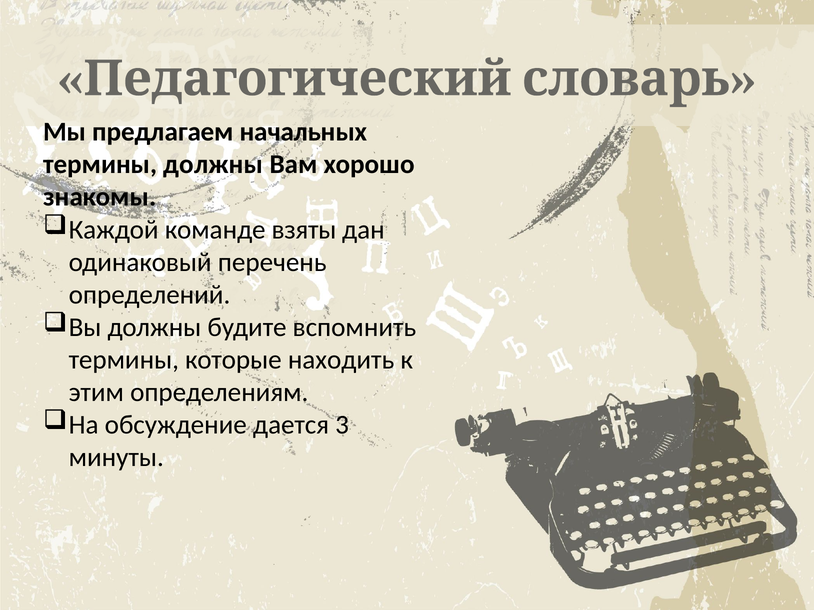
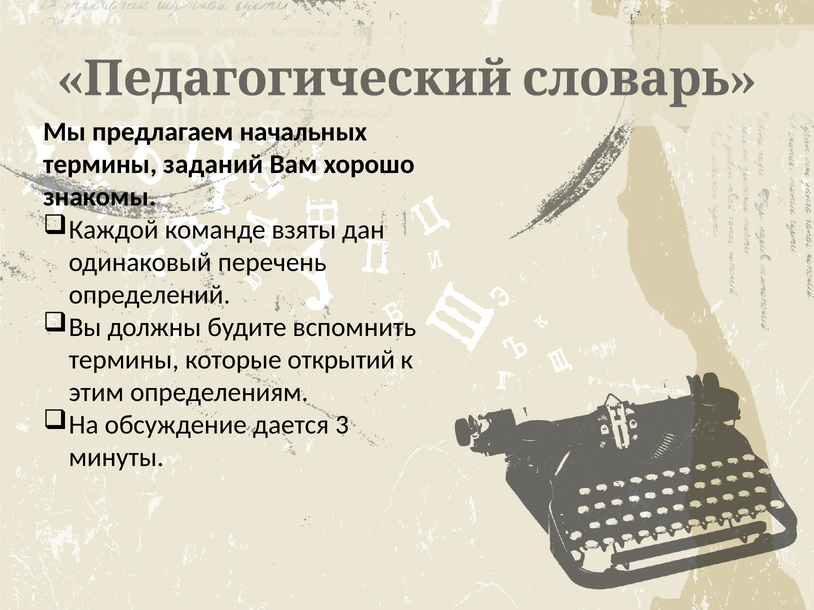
термины должны: должны -> заданий (213, 165)
находить: находить -> открытий (341, 360)
